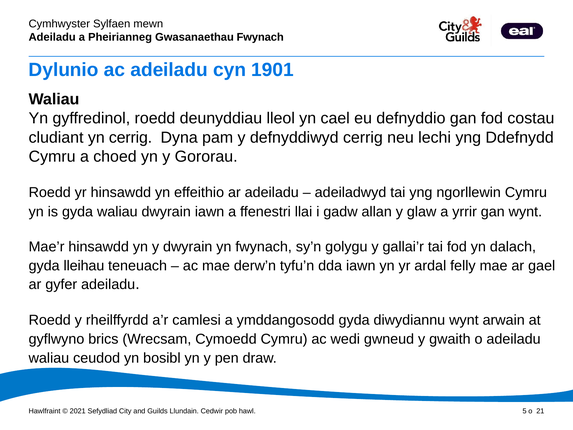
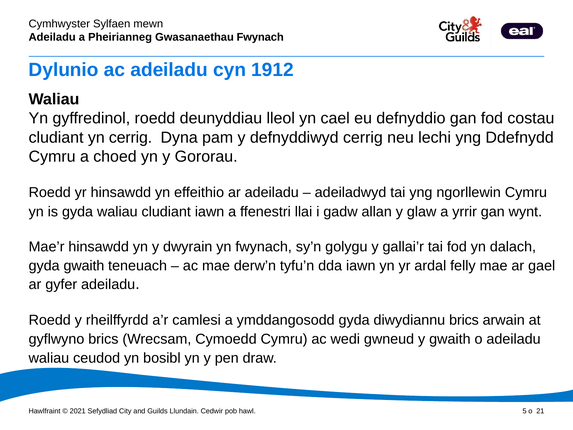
1901: 1901 -> 1912 (273, 70)
waliau dwyrain: dwyrain -> cludiant (166, 212)
gyda lleihau: lleihau -> gwaith (84, 266)
diwydiannu wynt: wynt -> brics (464, 320)
